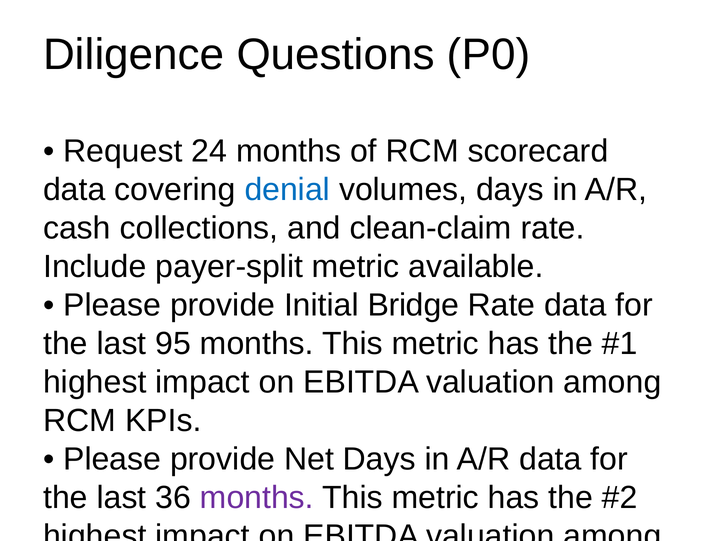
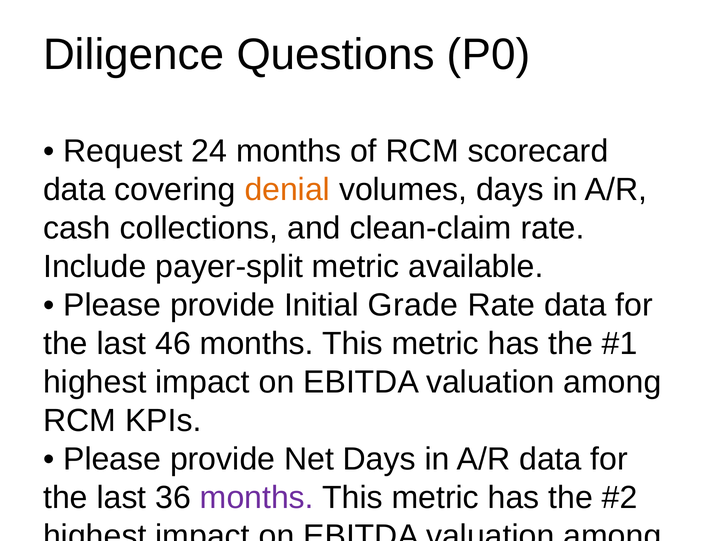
denial colour: blue -> orange (287, 190)
Bridge: Bridge -> Grade (413, 305)
95: 95 -> 46 (173, 344)
